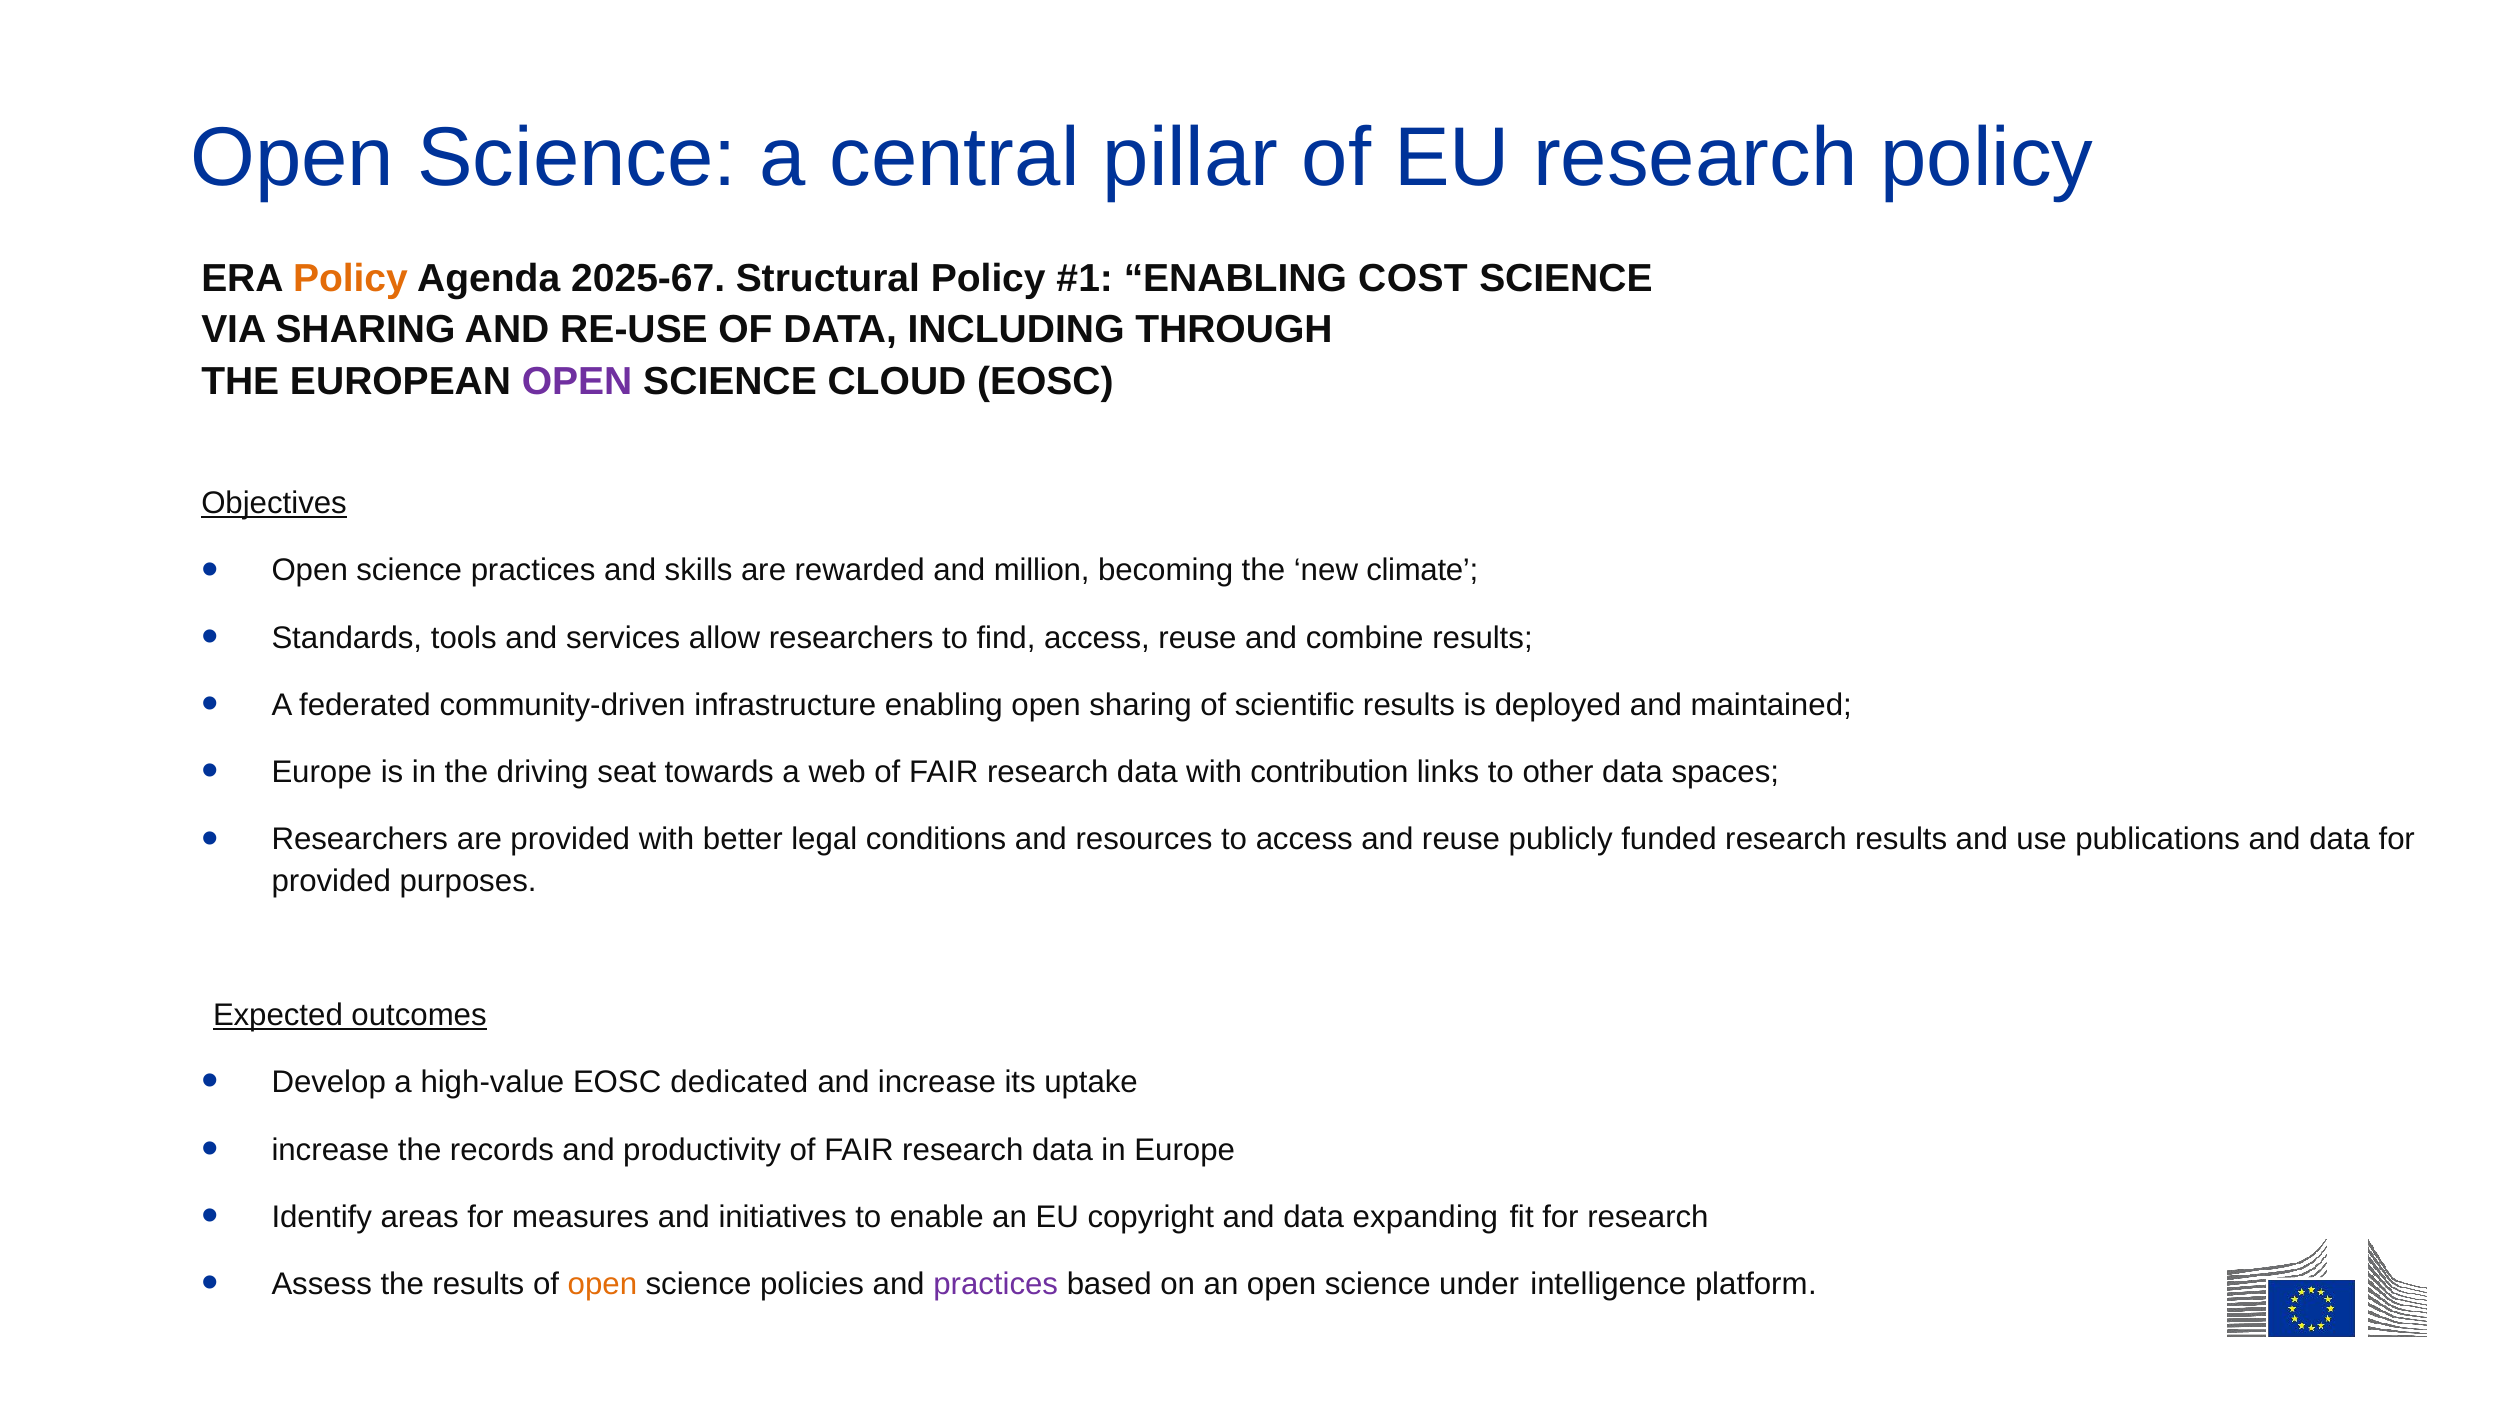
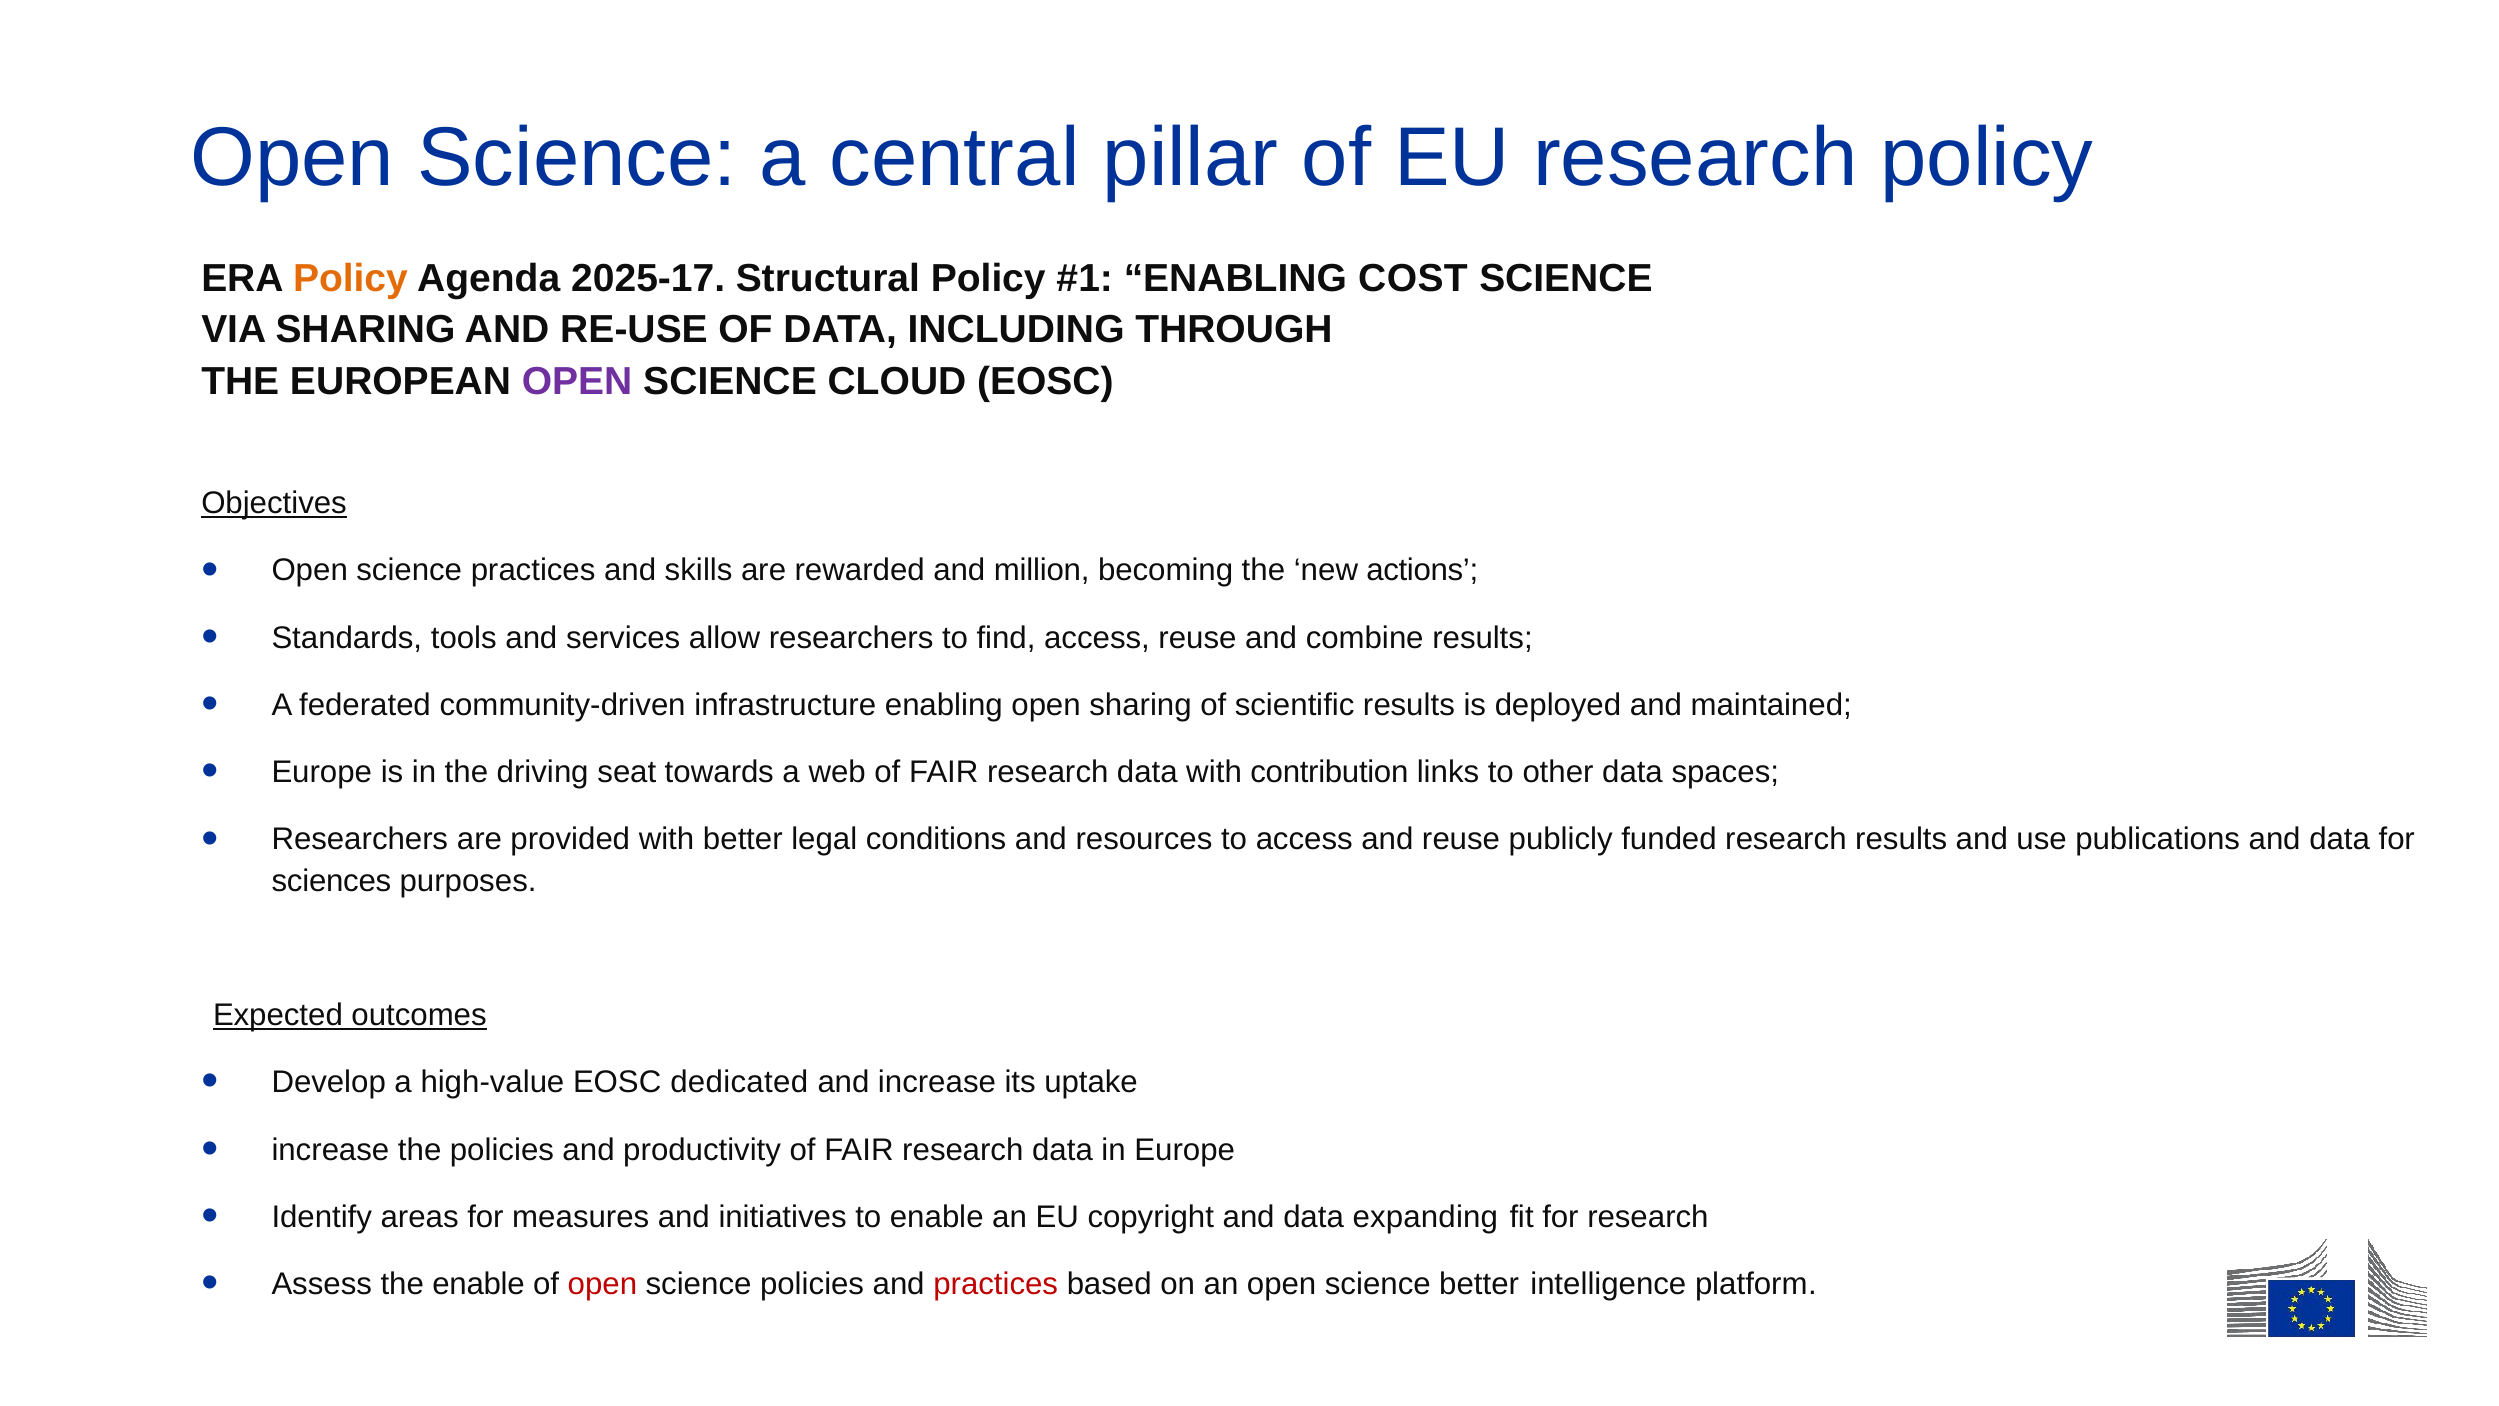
2025-67: 2025-67 -> 2025-17 (648, 278)
climate: climate -> actions (1422, 570)
provided: provided -> sciences (331, 881)
the records: records -> policies (502, 1149)
the results: results -> enable (479, 1284)
open colour: orange -> red (602, 1284)
practices colour: purple -> red (996, 1284)
science under: under -> better (1479, 1284)
